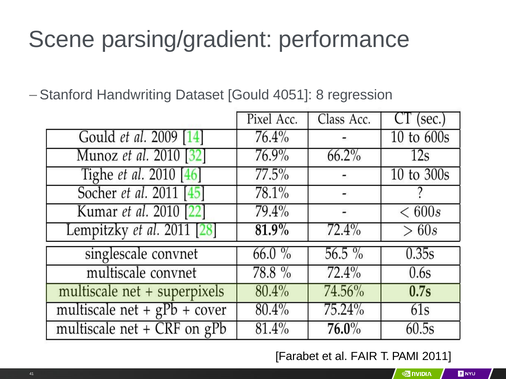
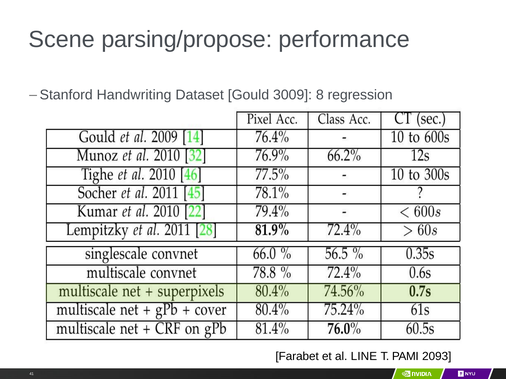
parsing/gradient: parsing/gradient -> parsing/propose (187, 39)
4051: 4051 -> 3009 (293, 95)
FAIR: FAIR -> LINE (364, 357)
2011: 2011 -> 2093 (437, 357)
